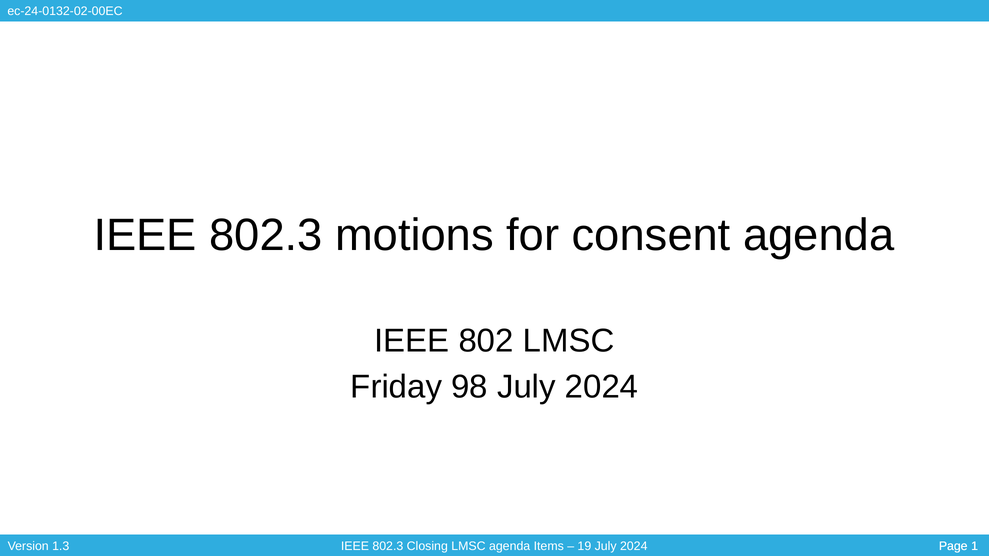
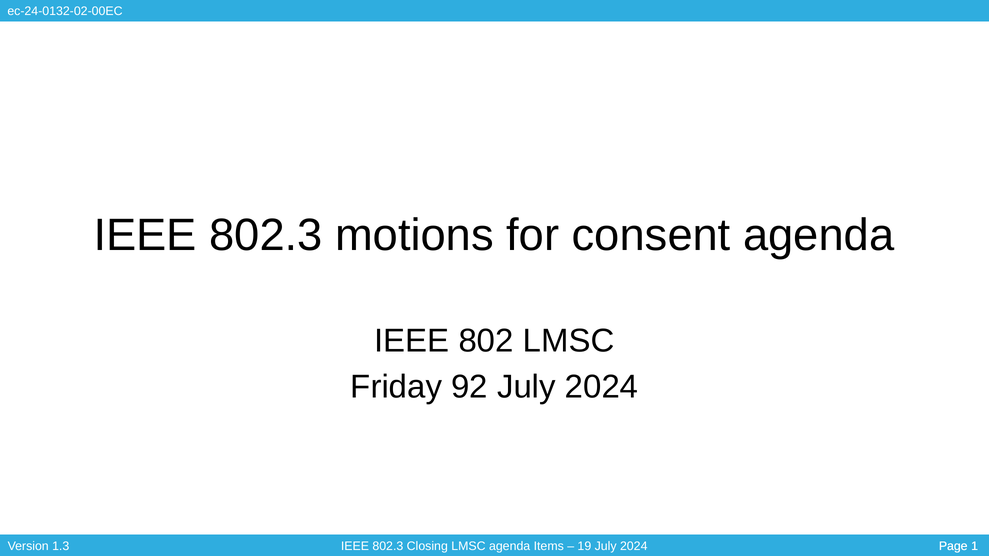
98: 98 -> 92 (469, 387)
